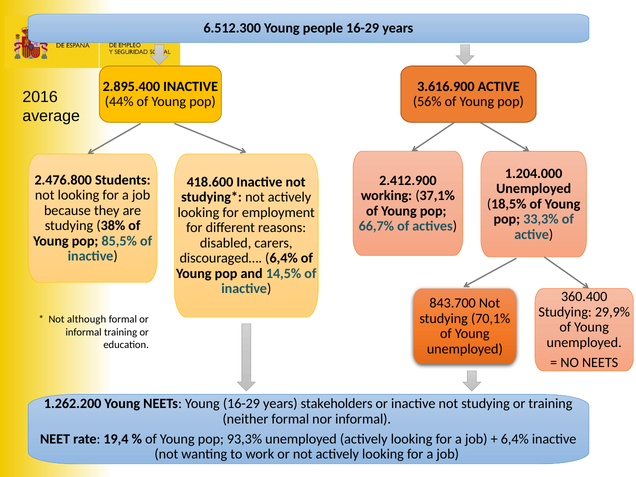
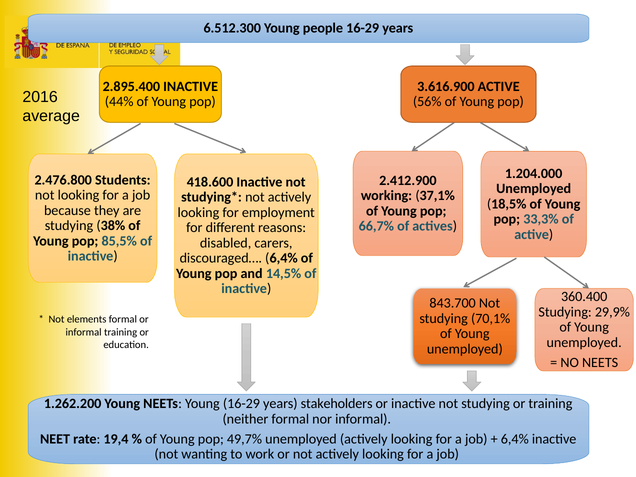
although: although -> elements (87, 319)
93,3%: 93,3% -> 49,7% (244, 439)
